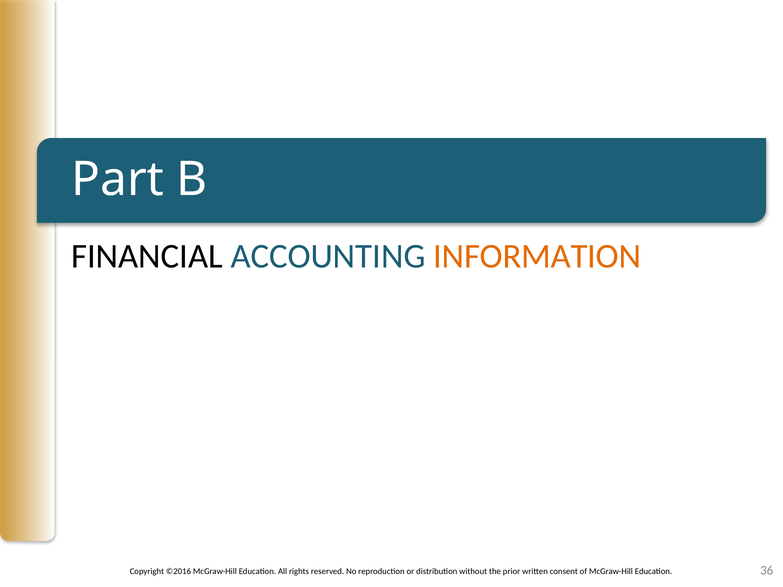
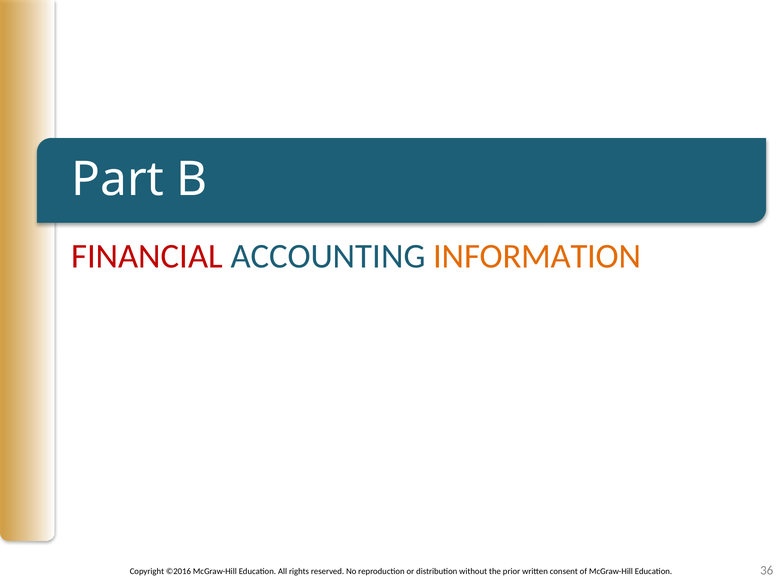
FINANCIAL colour: black -> red (147, 256)
